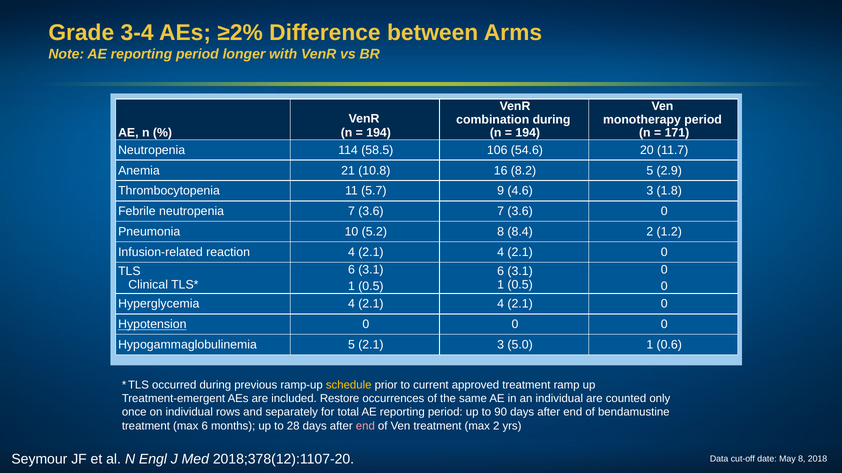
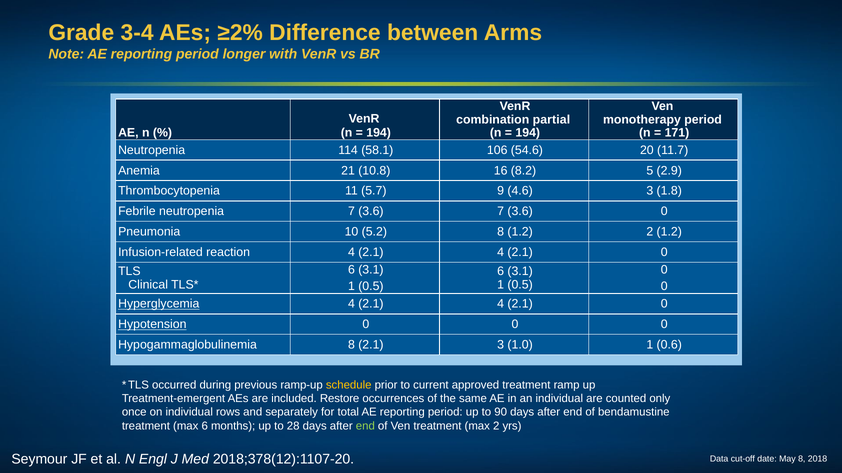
combination during: during -> partial (551, 120)
58.5: 58.5 -> 58.1 (377, 150)
8 8.4: 8.4 -> 1.2 (520, 232)
Hyperglycemia underline: none -> present (159, 304)
Hypogammaglobulinemia 5: 5 -> 8 (351, 345)
5.0: 5.0 -> 1.0 (520, 345)
end colour: pink -> light green (365, 426)
